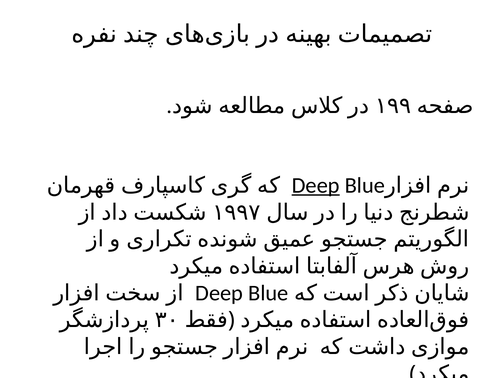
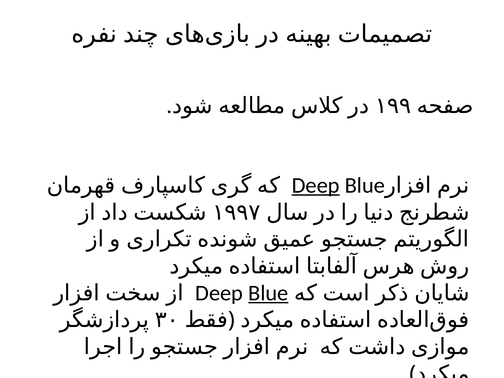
Blue underline: none -> present (268, 293)
